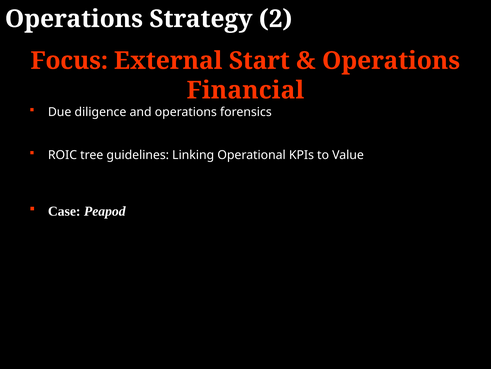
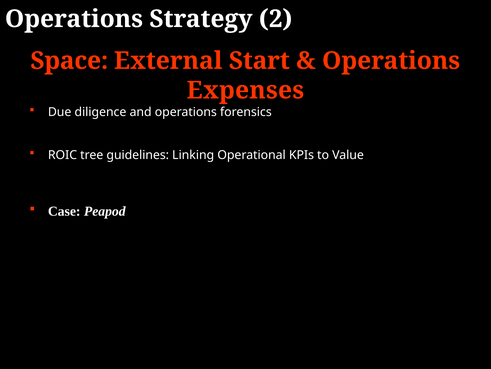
Focus: Focus -> Space (69, 61)
Financial: Financial -> Expenses (245, 90)
